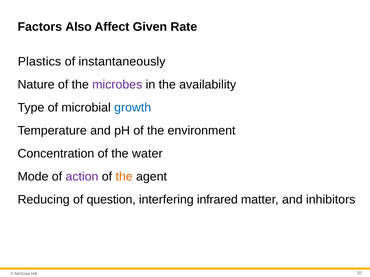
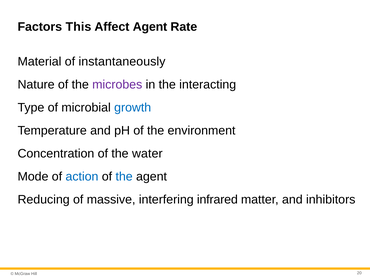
Also: Also -> This (78, 27)
Affect Given: Given -> Agent (150, 27)
Plastics: Plastics -> Material (39, 62)
availability: availability -> interacting (208, 85)
action colour: purple -> blue (82, 177)
the colour: orange -> blue (124, 177)
question: question -> massive (111, 200)
